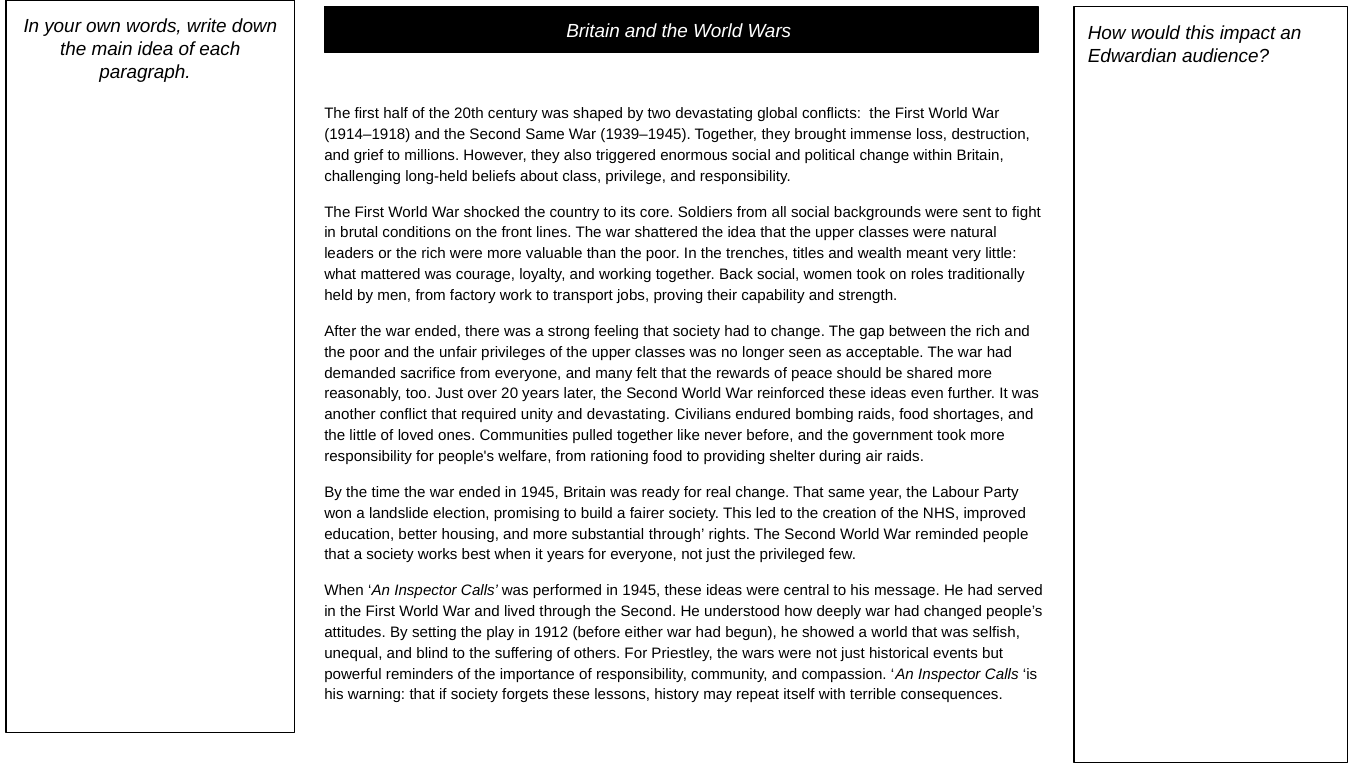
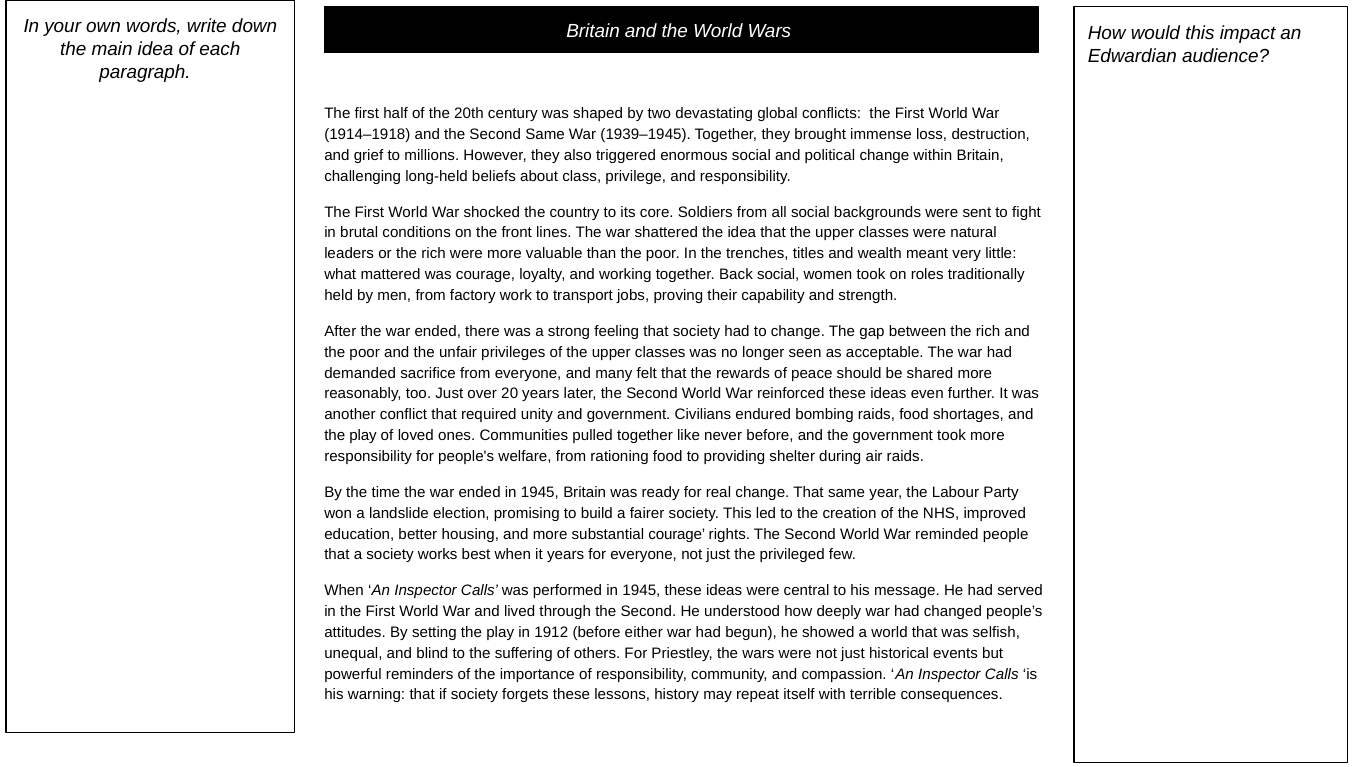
and devastating: devastating -> government (629, 415)
little: little -> play (363, 435)
substantial through: through -> courage (677, 534)
